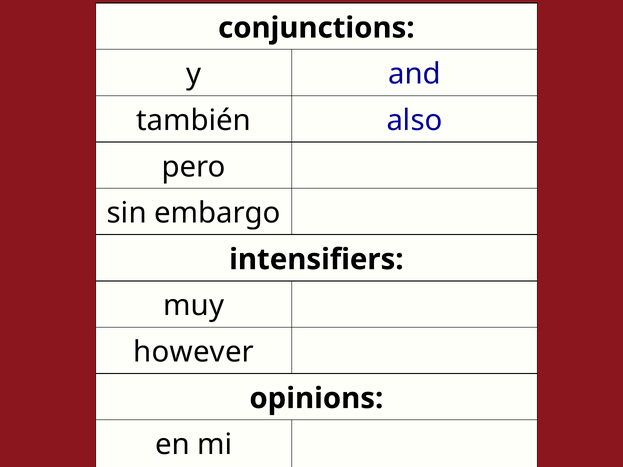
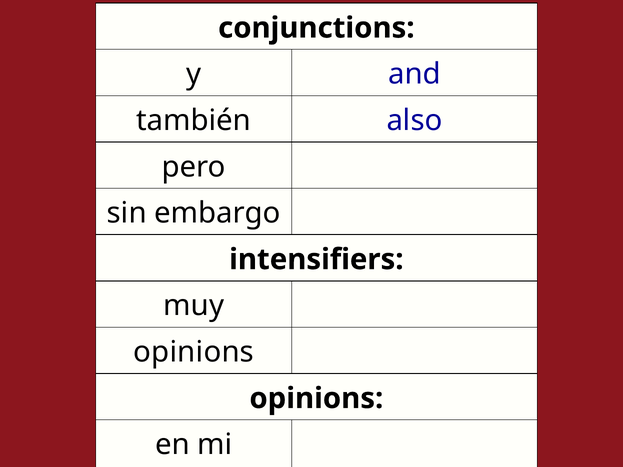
however: however -> opinions (194, 352)
